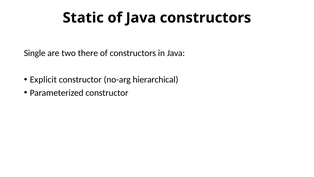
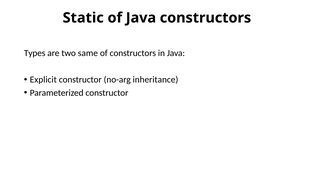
Single: Single -> Types (35, 53)
there: there -> same (88, 53)
hierarchical: hierarchical -> inheritance (155, 79)
